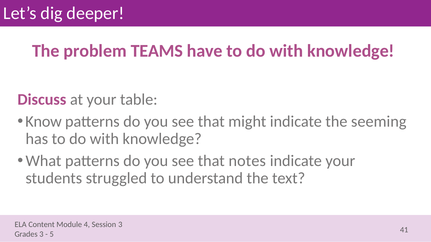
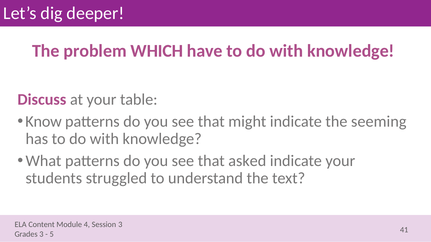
TEAMS: TEAMS -> WHICH (157, 51)
notes: notes -> asked (247, 161)
